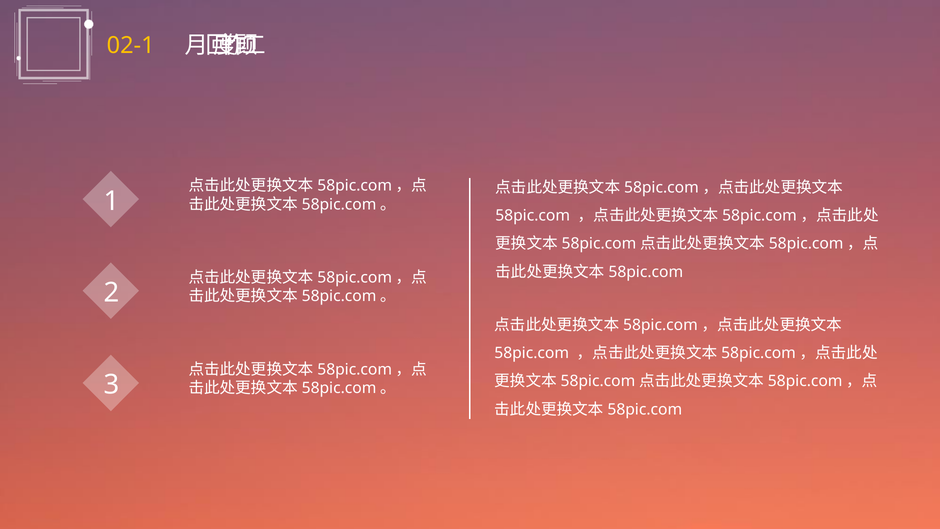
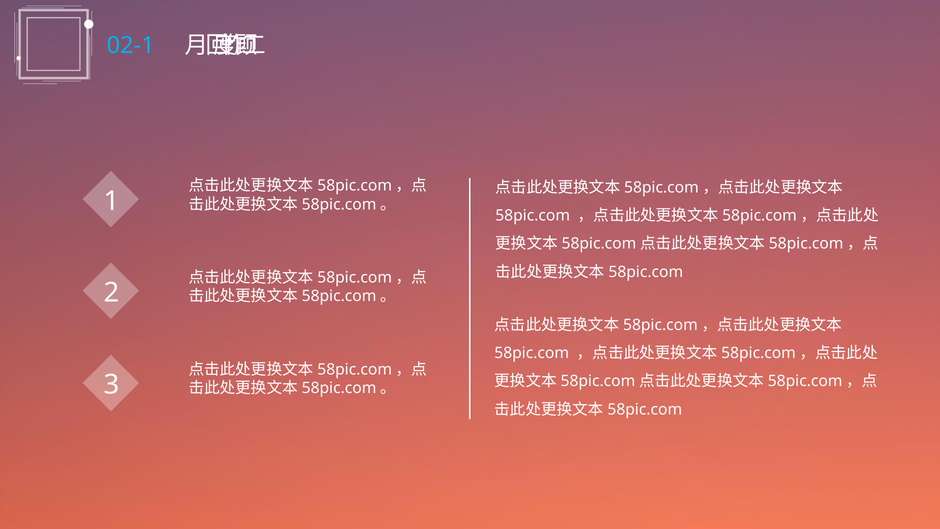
02-1 colour: yellow -> light blue (131, 46)
